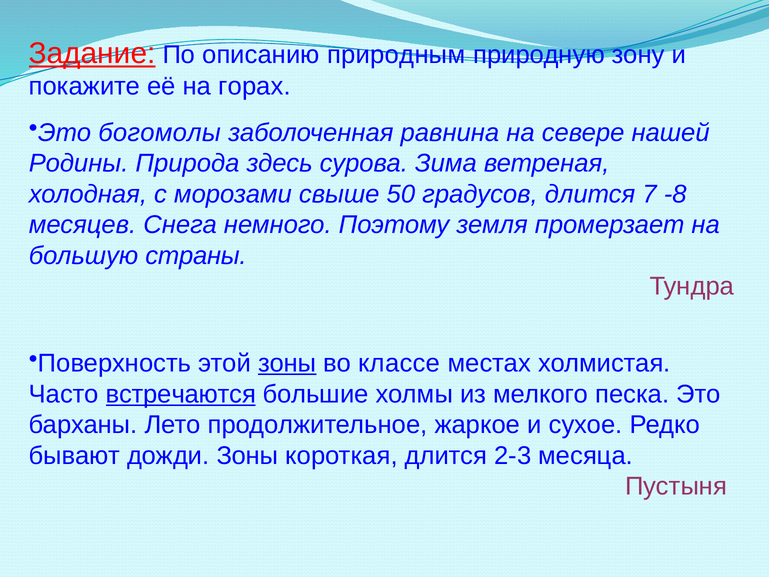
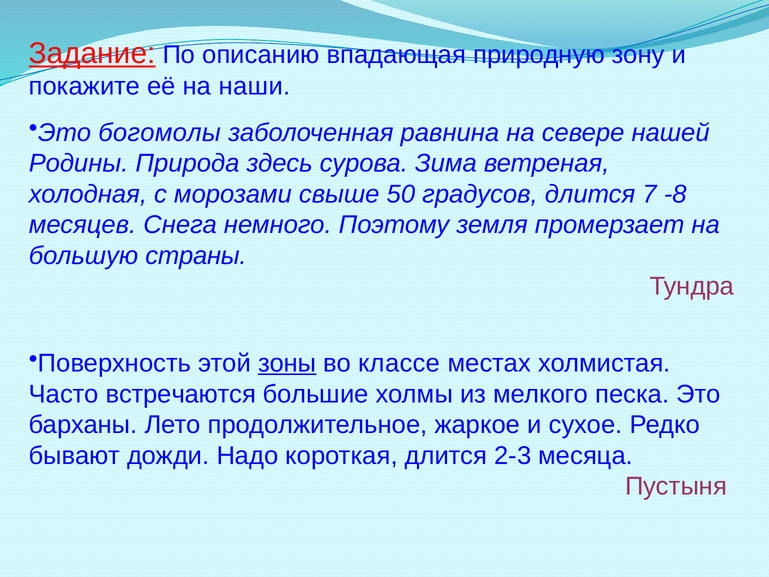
природным: природным -> впадающая (396, 55)
горах: горах -> наши (254, 86)
встречаются underline: present -> none (181, 394)
дожди Зоны: Зоны -> Надо (247, 456)
